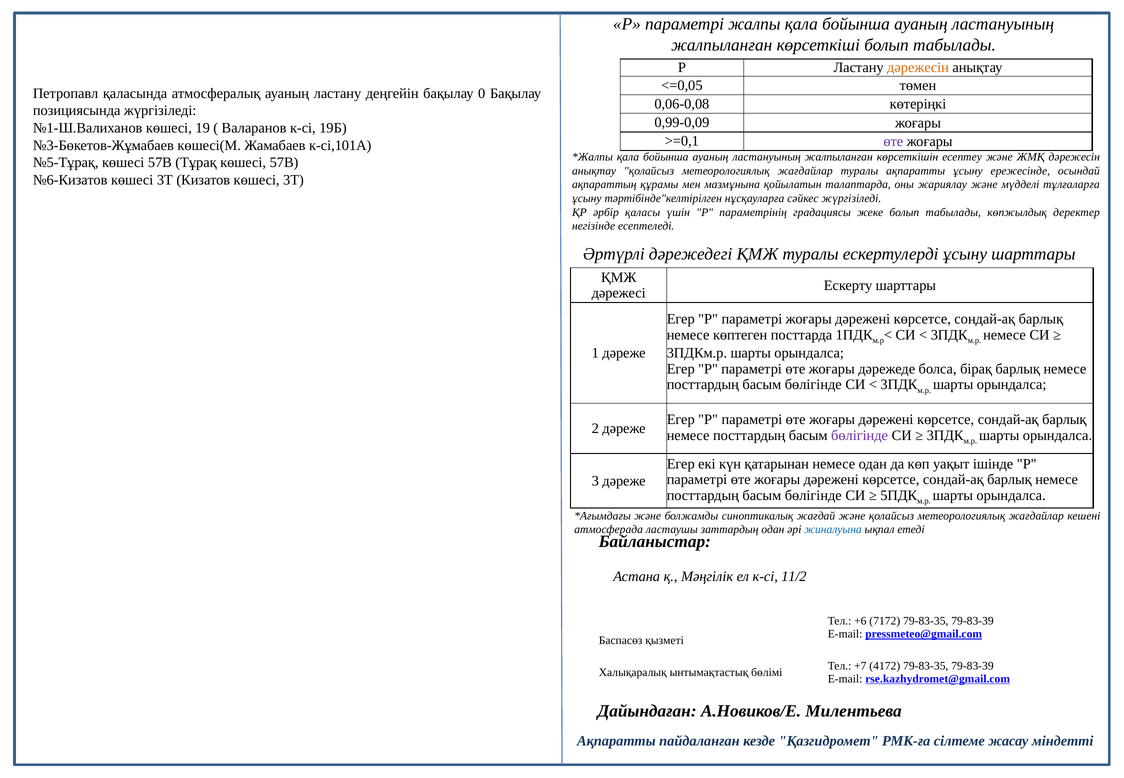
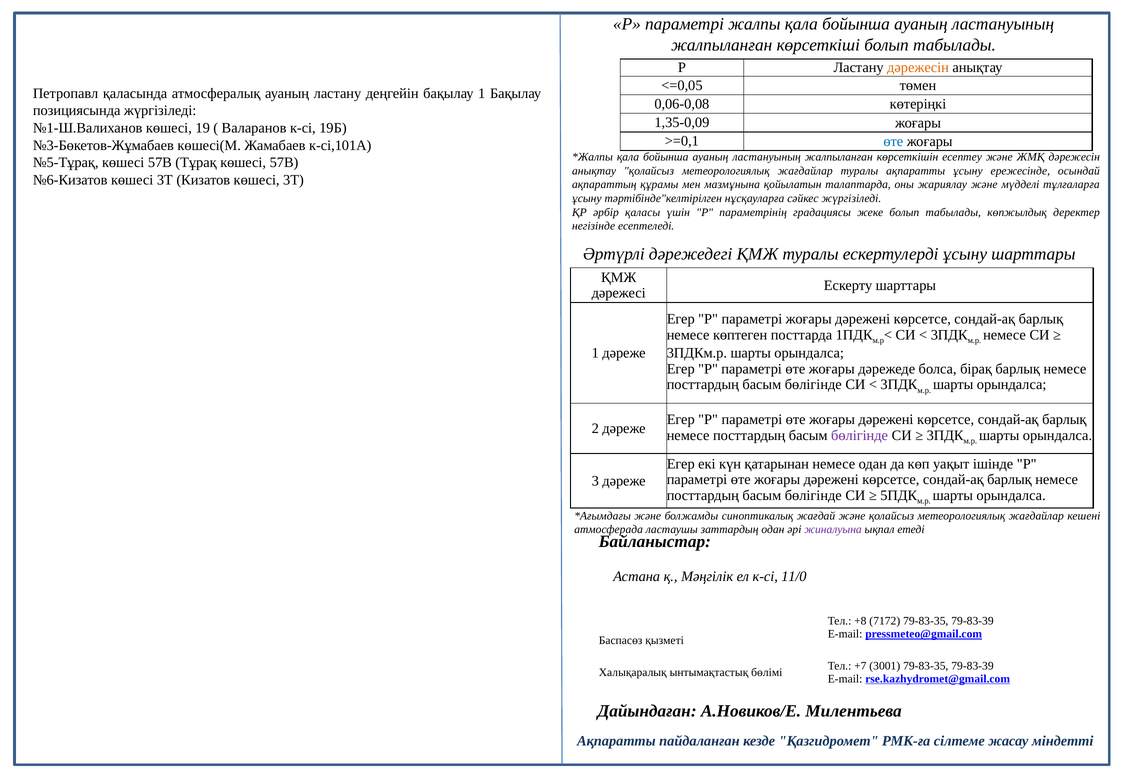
бақылау 0: 0 -> 1 (482, 93)
0,99-0,09: 0,99-0,09 -> 1,35-0,09 (682, 123)
өте colour: purple -> blue (893, 141)
жиналуына colour: blue -> purple (833, 530)
11/2: 11/2 -> 11/0 (794, 577)
+6: +6 -> +8 (860, 621)
4172: 4172 -> 3001 (885, 666)
